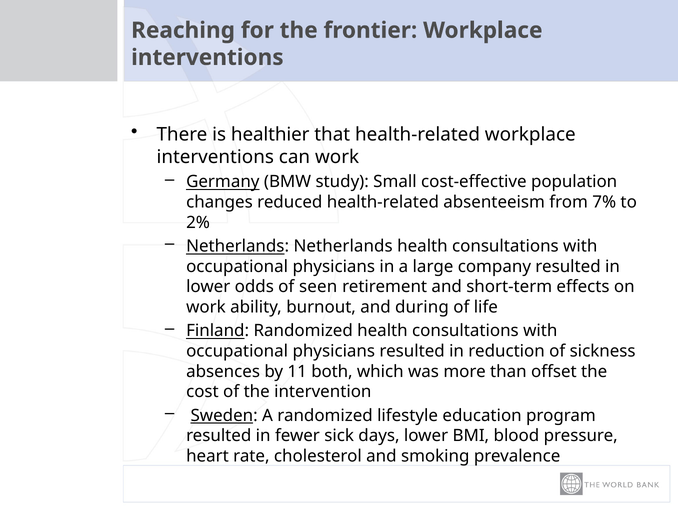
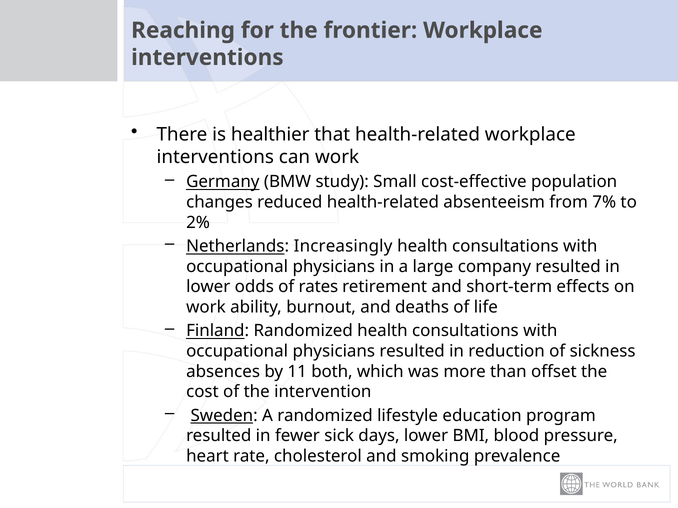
Netherlands Netherlands: Netherlands -> Increasingly (343, 246)
seen: seen -> rates (318, 287)
during: during -> deaths (422, 307)
